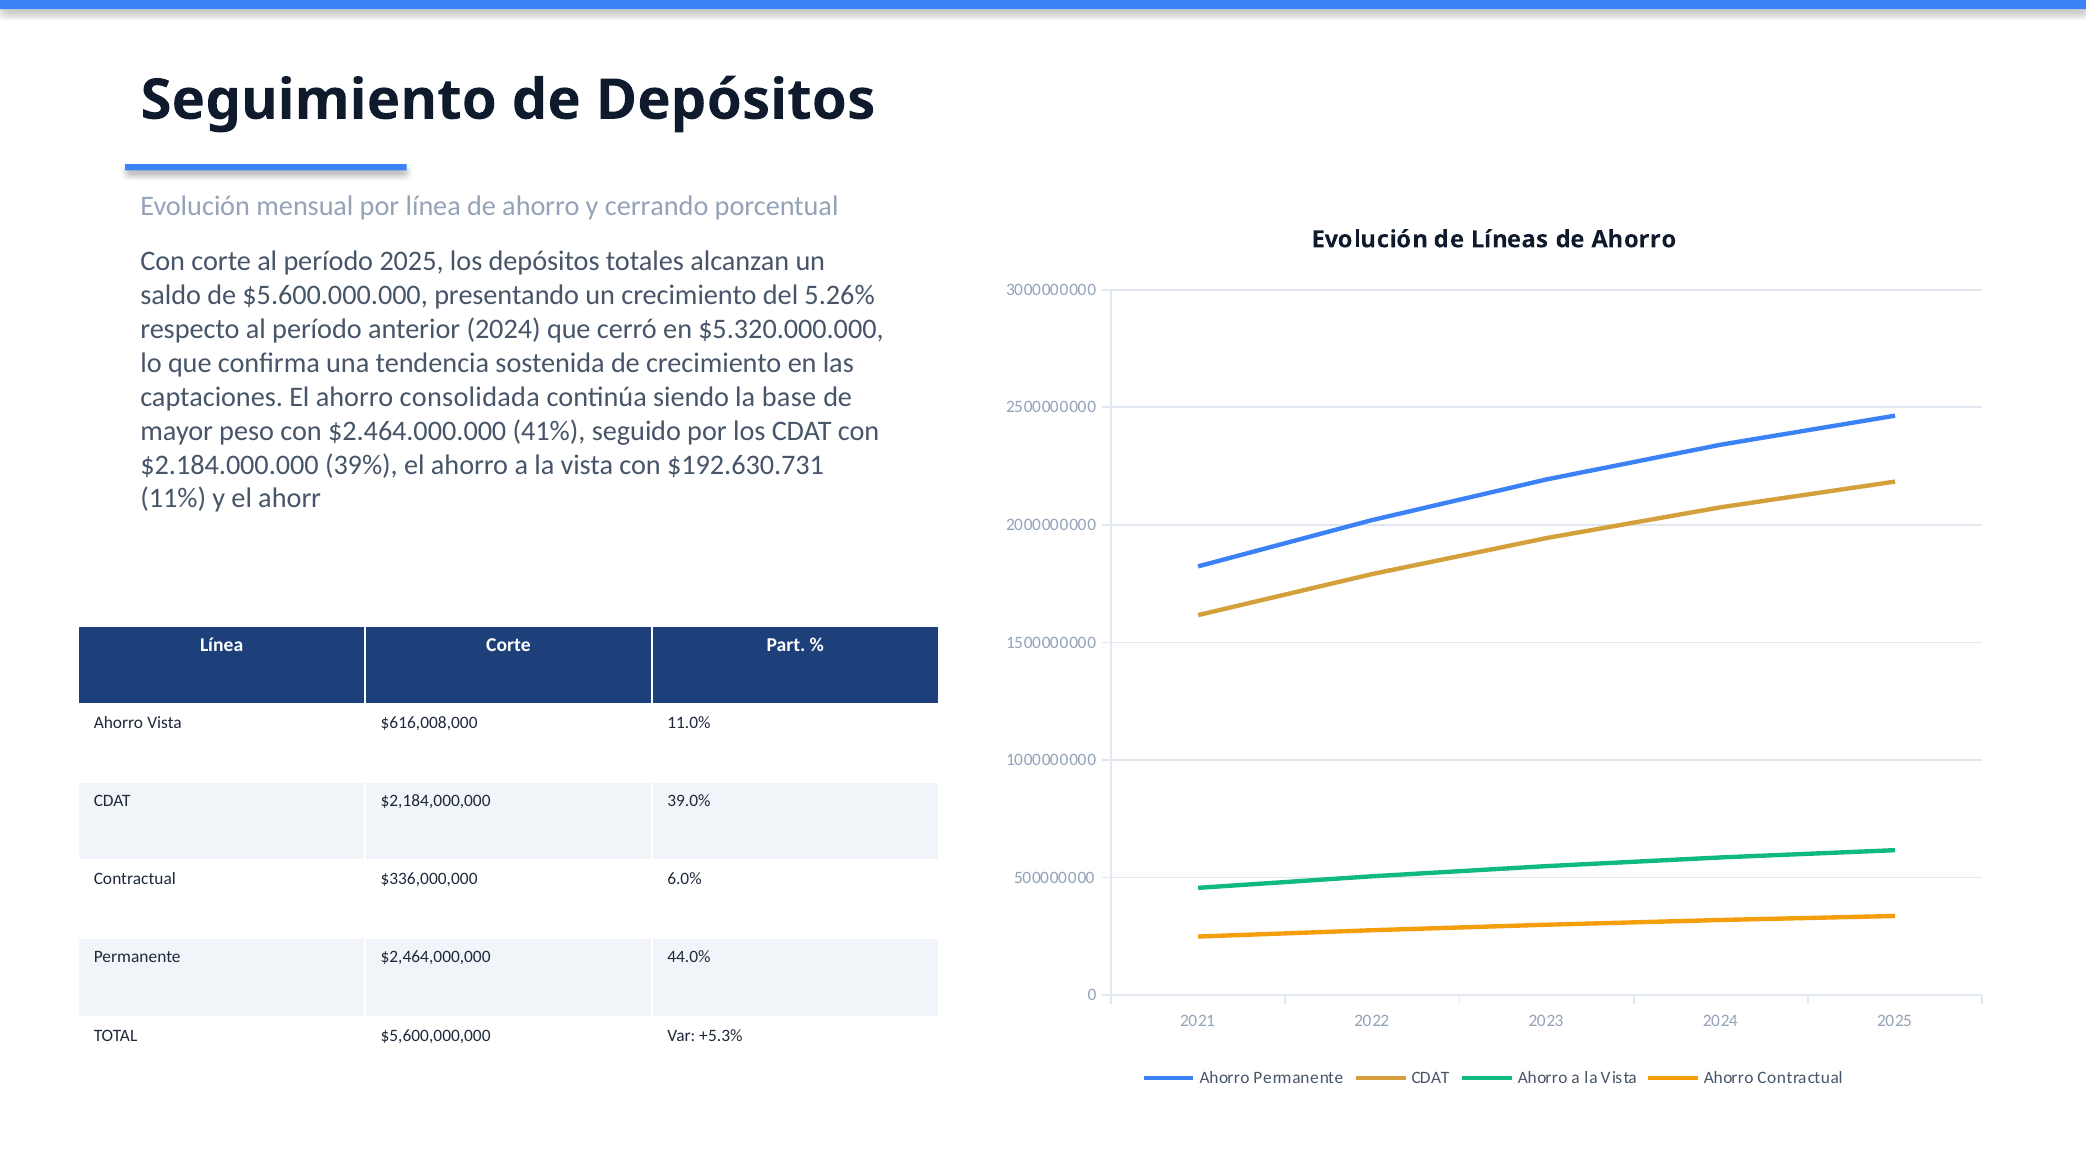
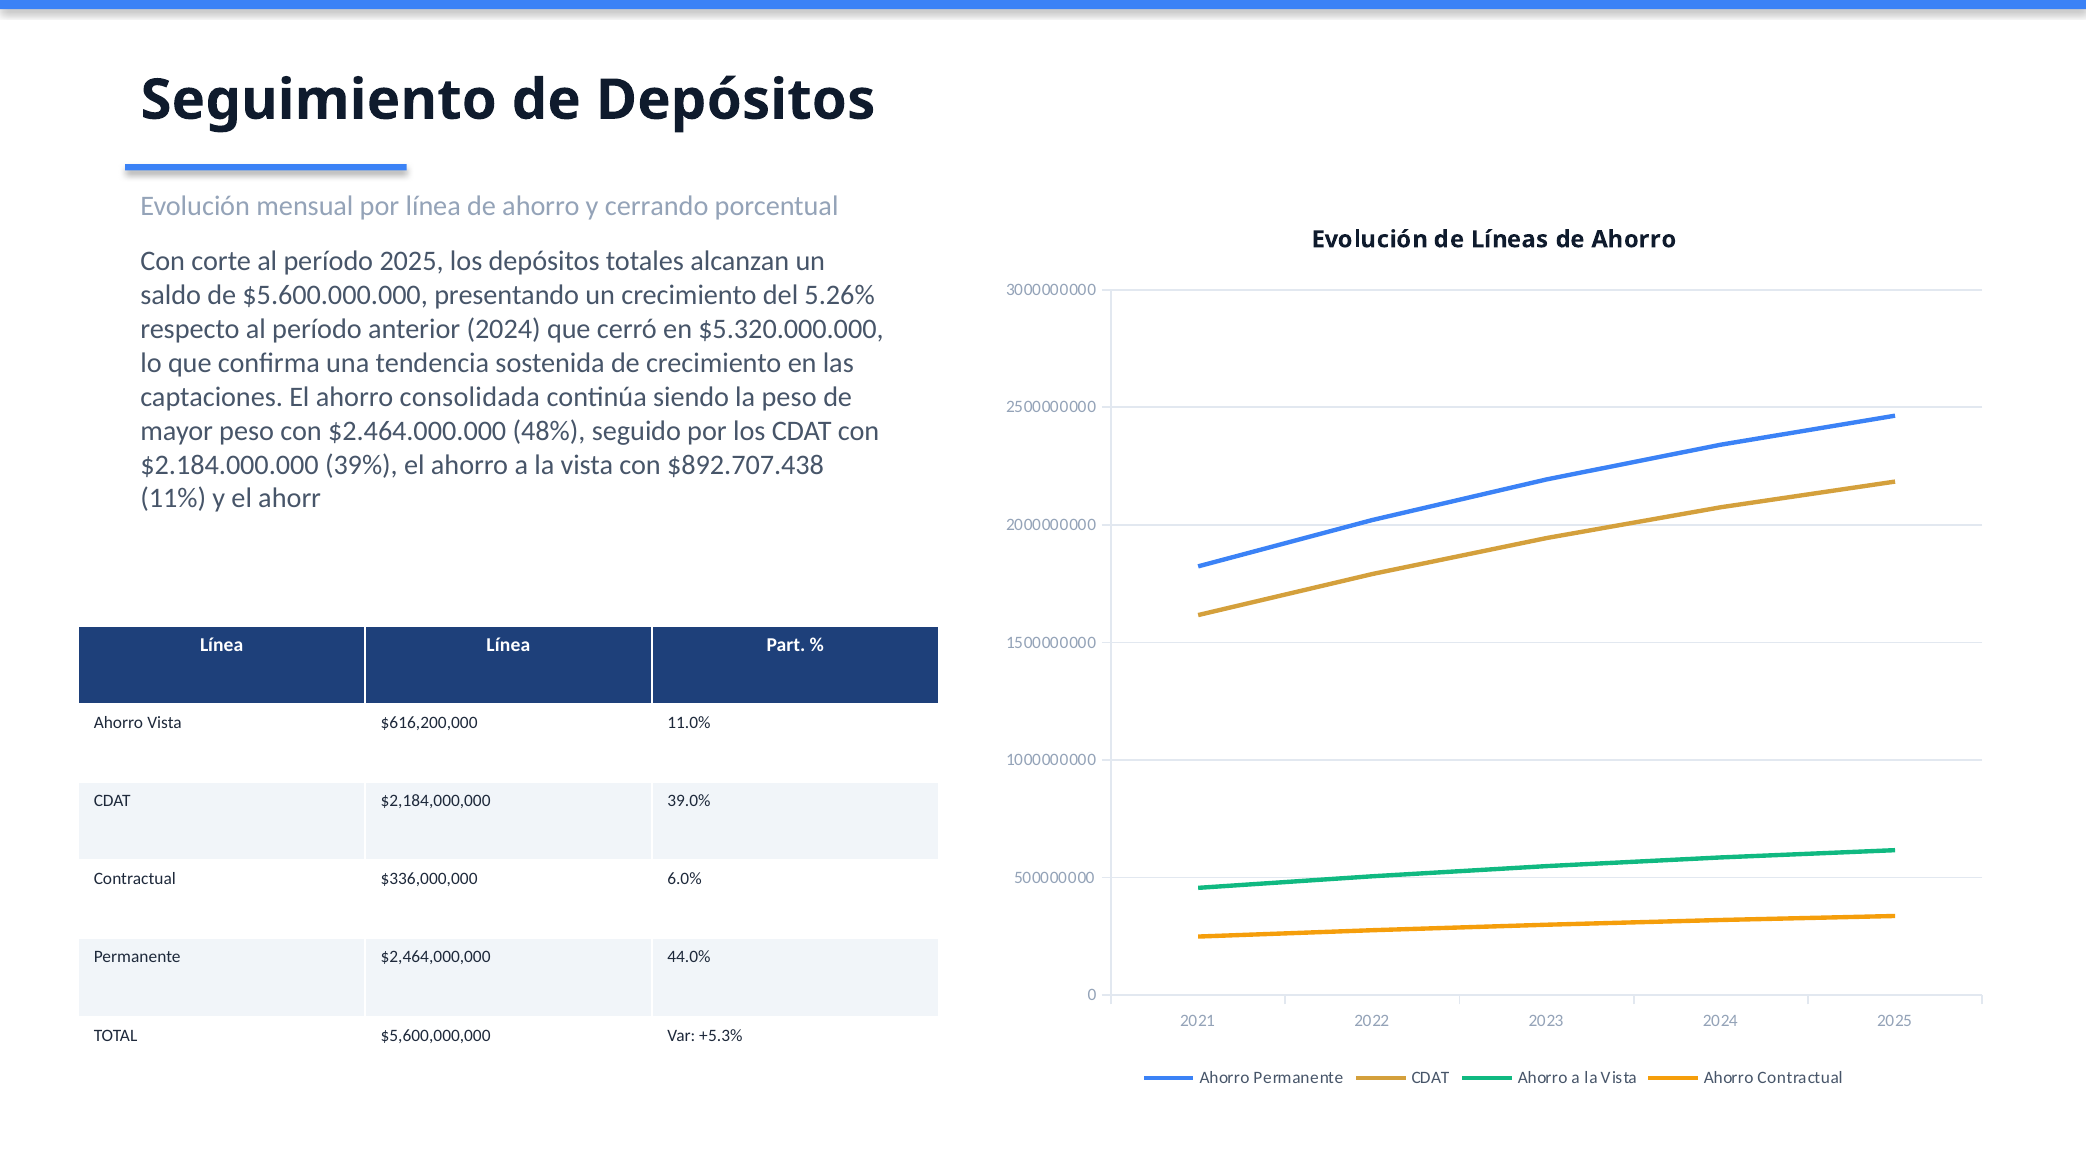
la base: base -> peso (789, 397)
41%: 41% -> 48% (549, 431)
$192.630.731: $192.630.731 -> $892.707.438 (746, 465)
Línea Corte: Corte -> Línea (508, 646)
$616,008,000: $616,008,000 -> $616,200,000 (429, 723)
